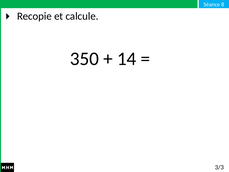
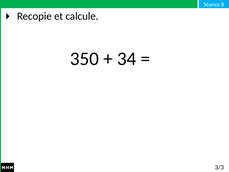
14: 14 -> 34 (127, 59)
